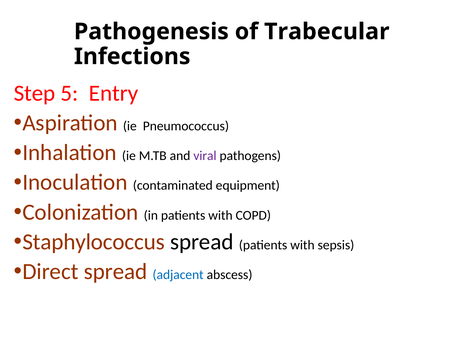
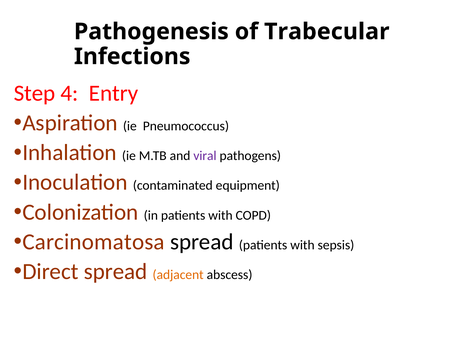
5: 5 -> 4 (70, 93)
Staphylococcus: Staphylococcus -> Carcinomatosa (93, 242)
adjacent colour: blue -> orange (178, 275)
